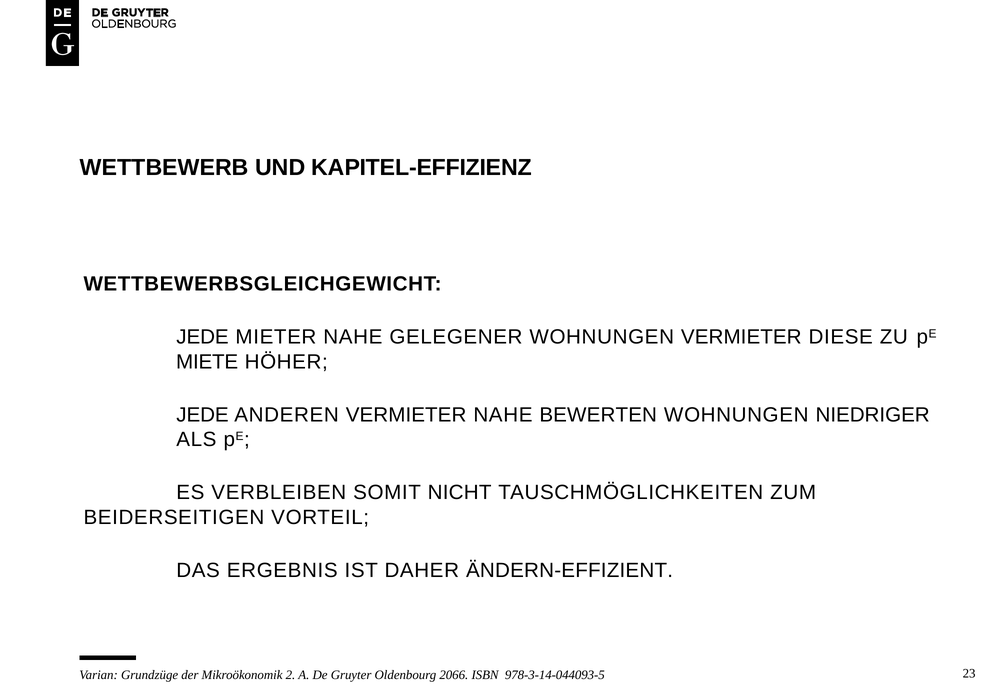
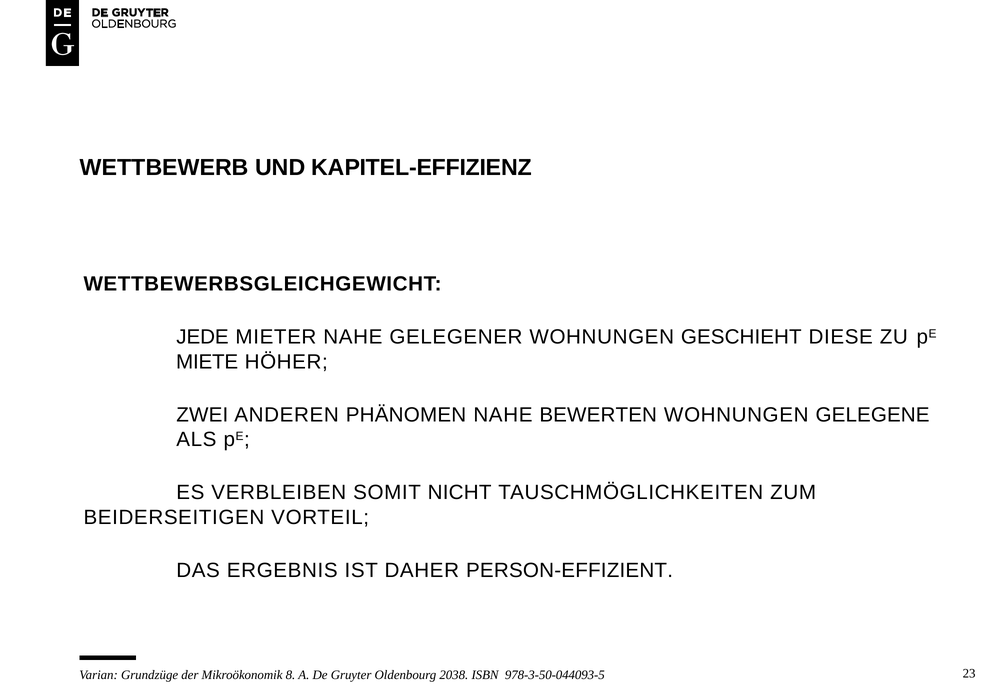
WOHNUNGEN VERMIETER: VERMIETER -> GESCHIEHT (741, 337)
JEDE: JEDE -> ZWEI (202, 415)
ANDEREN VERMIETER: VERMIETER -> PHÄNOMEN (406, 415)
NIEDRIGER: NIEDRIGER -> GELEGENE (873, 415)
ÄNDERN-EFFIZIENT: ÄNDERN-EFFIZIENT -> PERSON-EFFIZIENT (570, 571)
2: 2 -> 8 (290, 676)
2066: 2066 -> 2038 (454, 676)
978-3-14-044093-5: 978-3-14-044093-5 -> 978-3-50-044093-5 (555, 676)
